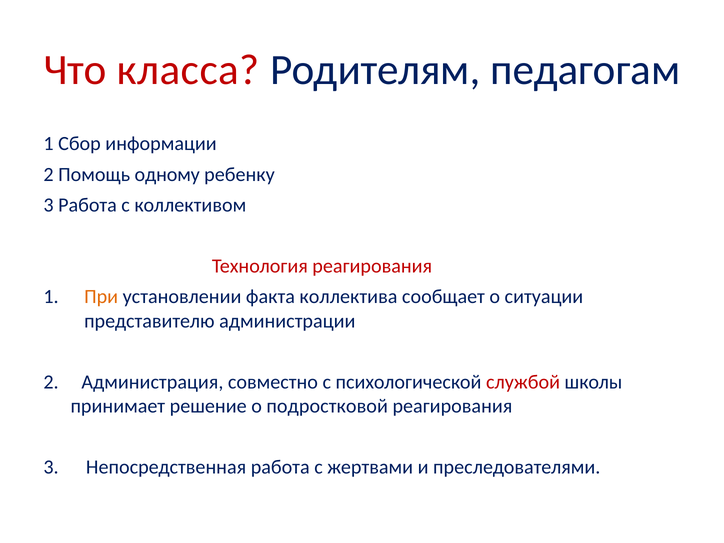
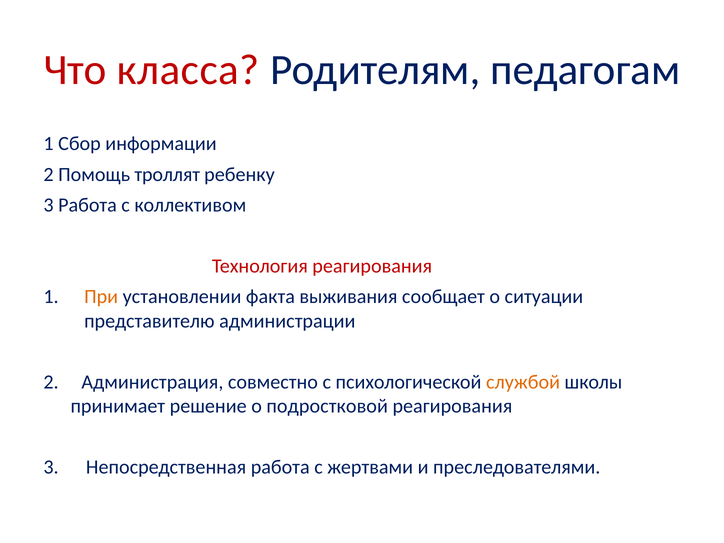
одному: одному -> троллят (167, 174)
коллектива: коллектива -> выживания (348, 297)
службой colour: red -> orange (523, 382)
